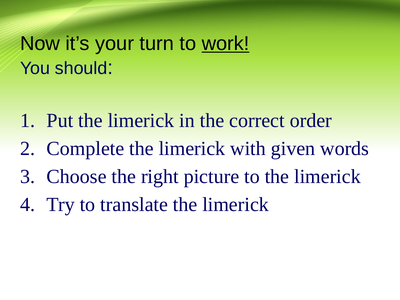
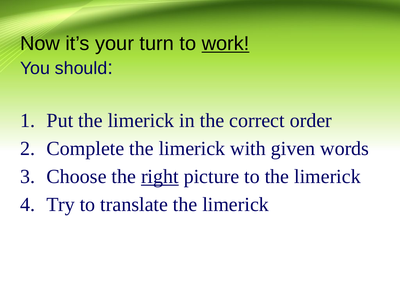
right underline: none -> present (160, 177)
